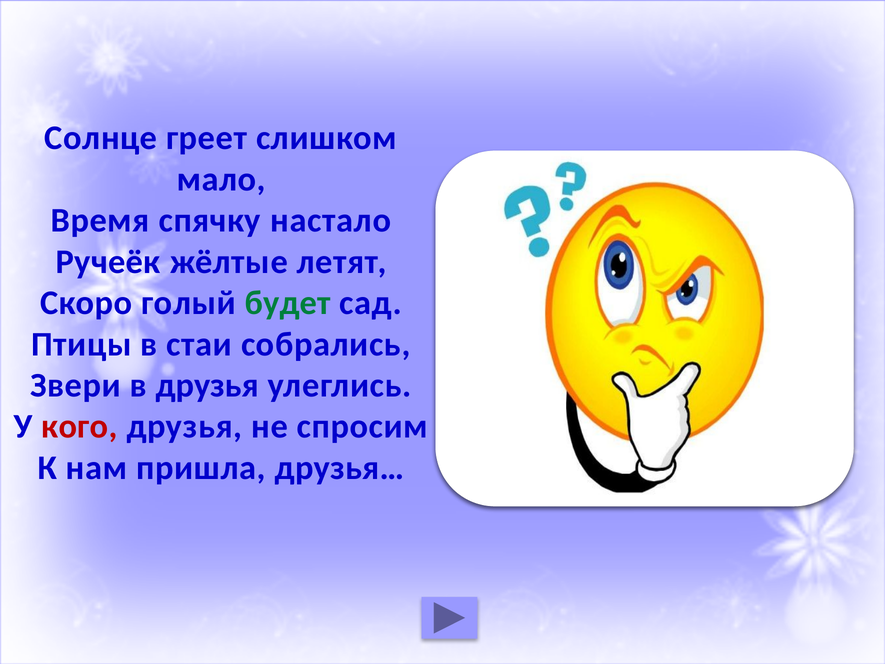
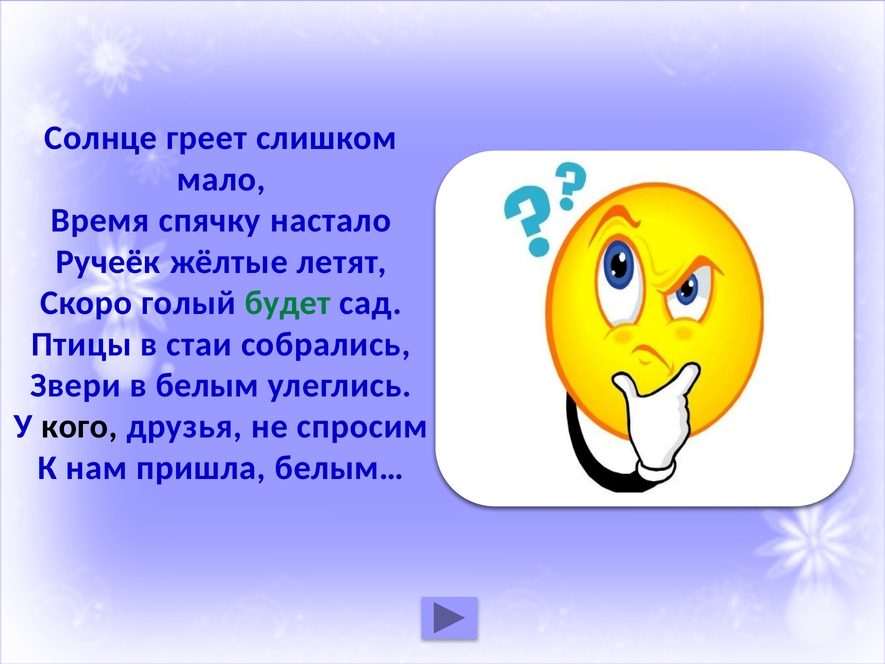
в друзья: друзья -> белым (207, 385)
кого colour: red -> black (79, 426)
друзья…: друзья… -> белым… (339, 468)
